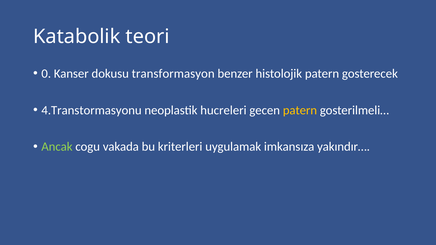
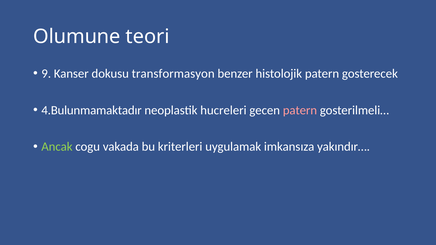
Katabolik: Katabolik -> Olumune (77, 37)
0: 0 -> 9 (46, 74)
4.Transtormasyonu: 4.Transtormasyonu -> 4.Bulunmamaktadır (92, 110)
patern colour: yellow -> pink (300, 110)
